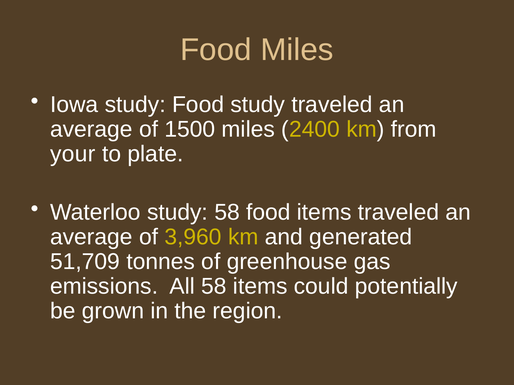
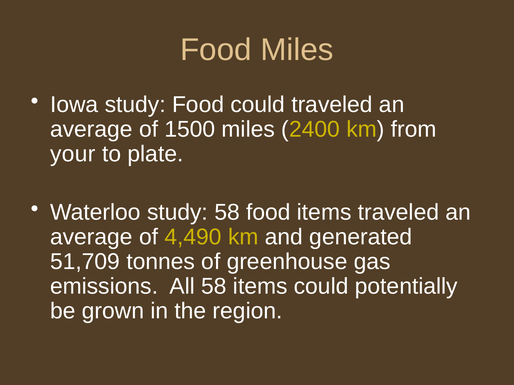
Food study: study -> could (258, 105)
3,960: 3,960 -> 4,490 (193, 237)
